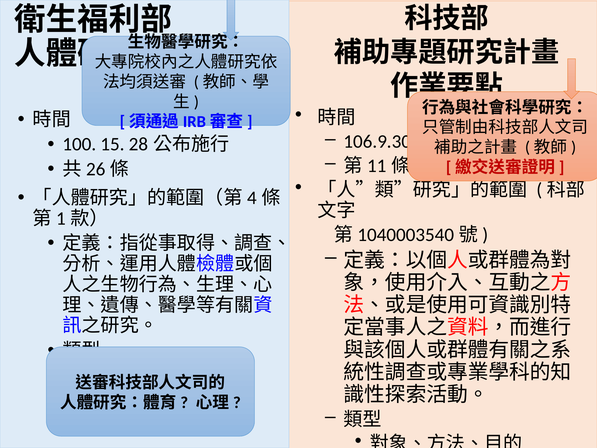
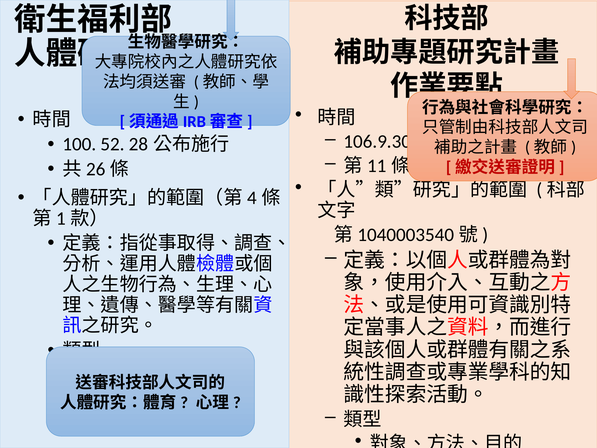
15: 15 -> 52 (113, 144)
